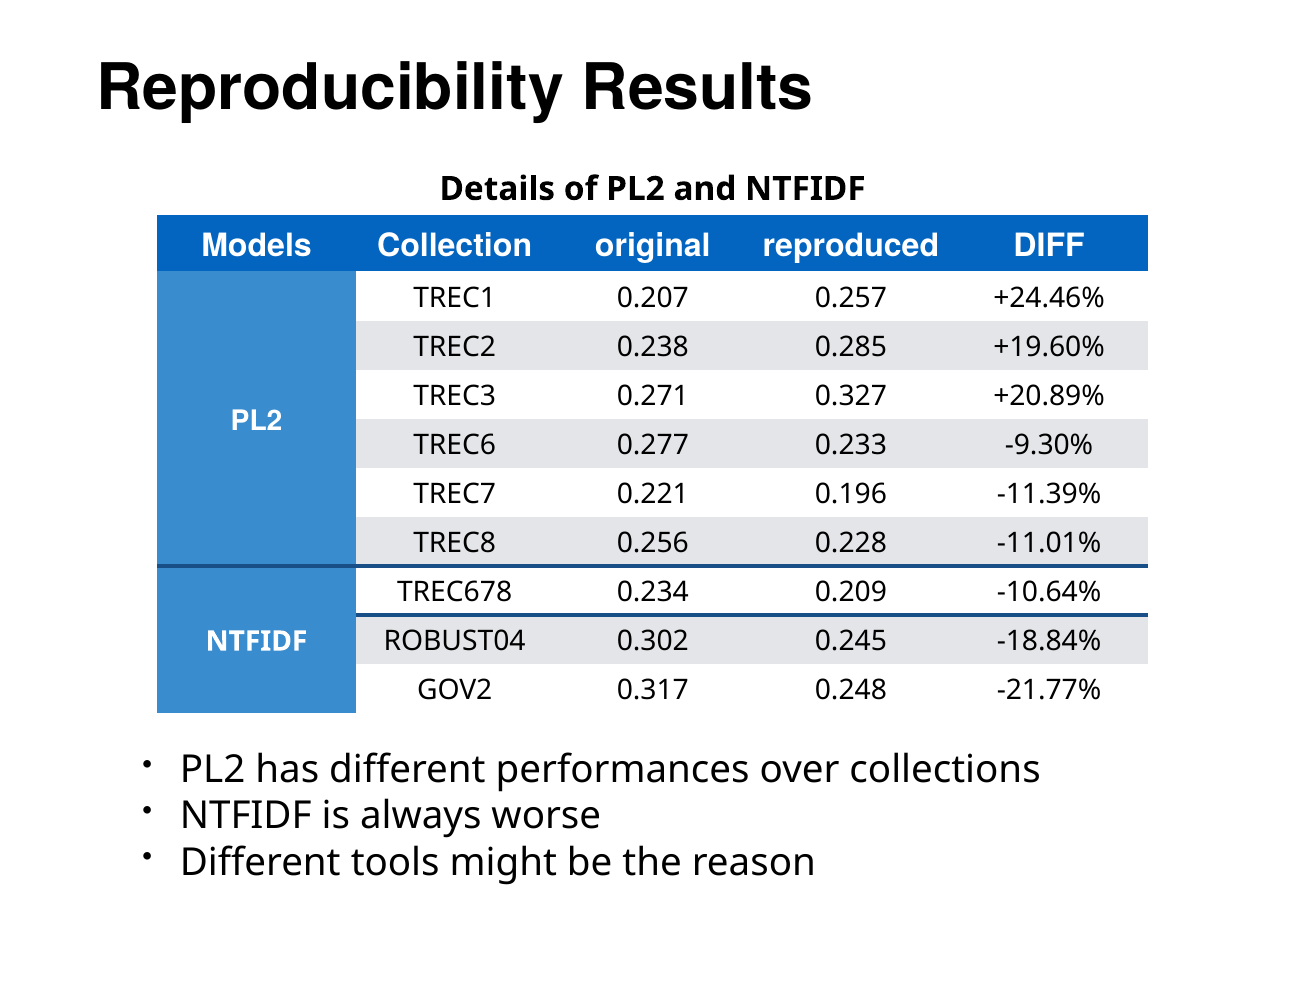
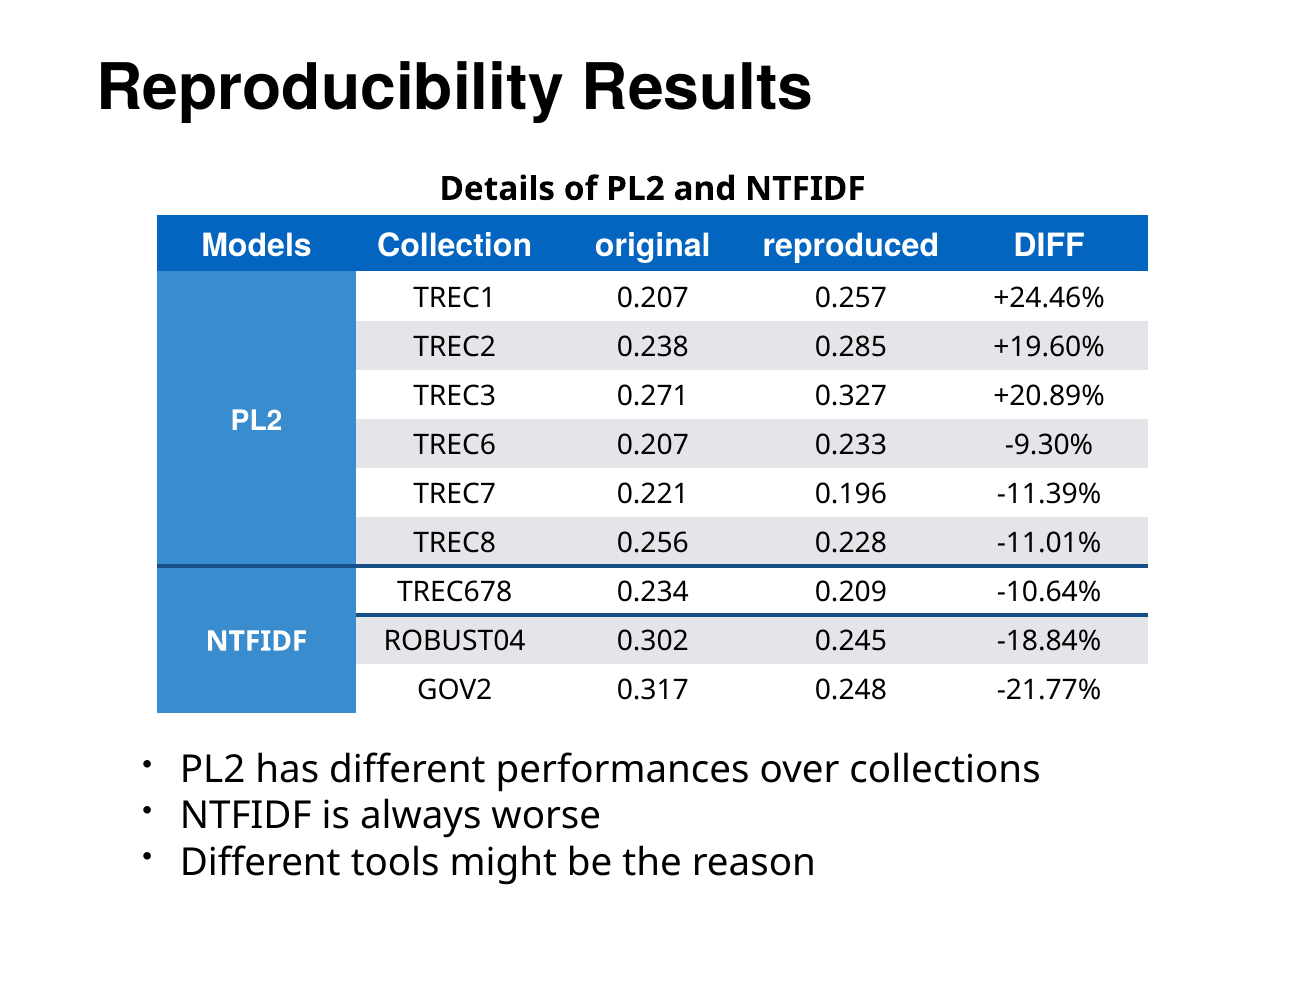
TREC6 0.277: 0.277 -> 0.207 (653, 445)
